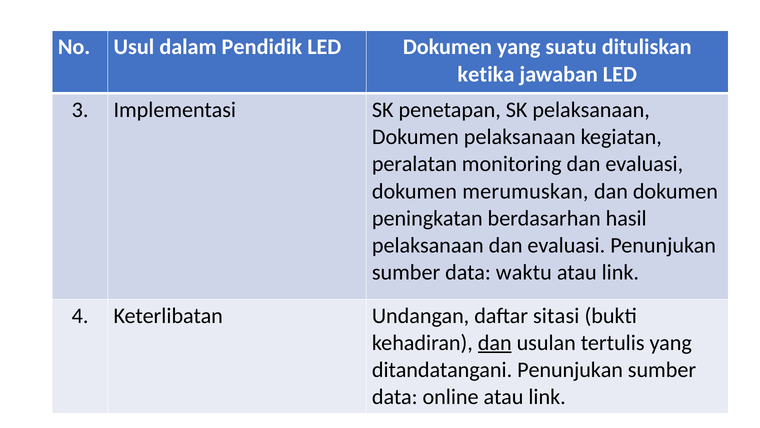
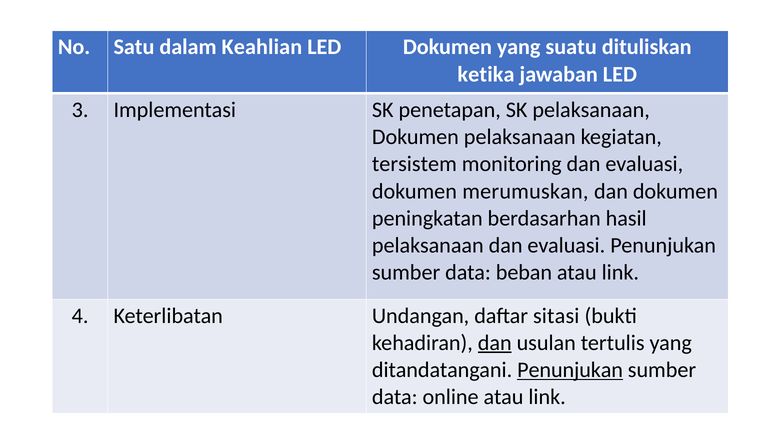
Usul: Usul -> Satu (134, 47)
Pendidik: Pendidik -> Keahlian (262, 47)
peralatan: peralatan -> tersistem (414, 164)
waktu: waktu -> beban (524, 272)
Penunjukan underline: none -> present (570, 370)
